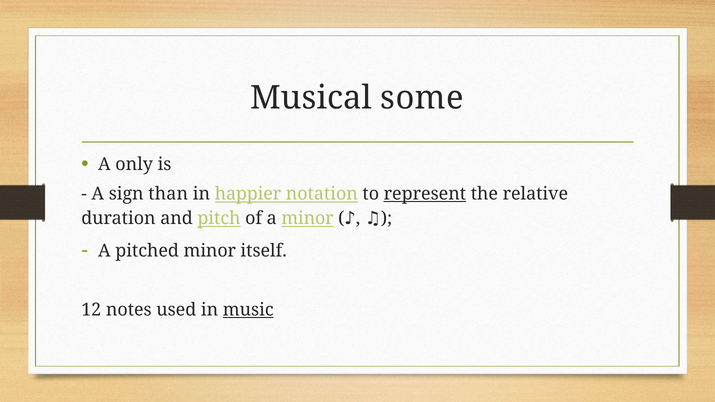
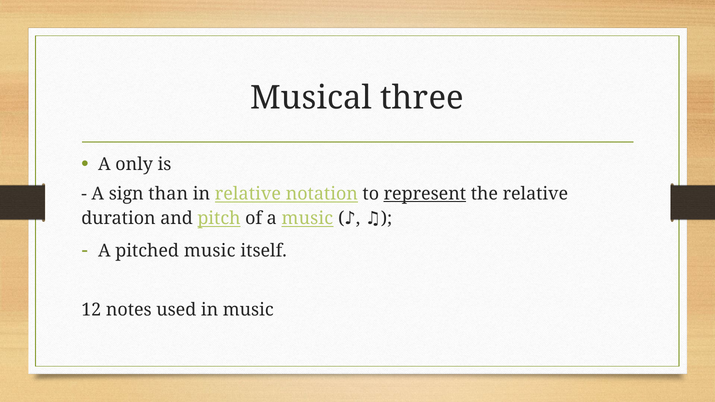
some: some -> three (422, 98)
in happier: happier -> relative (248, 194)
a minor: minor -> music (307, 219)
pitched minor: minor -> music (210, 251)
music underline: present -> none (248, 310)
